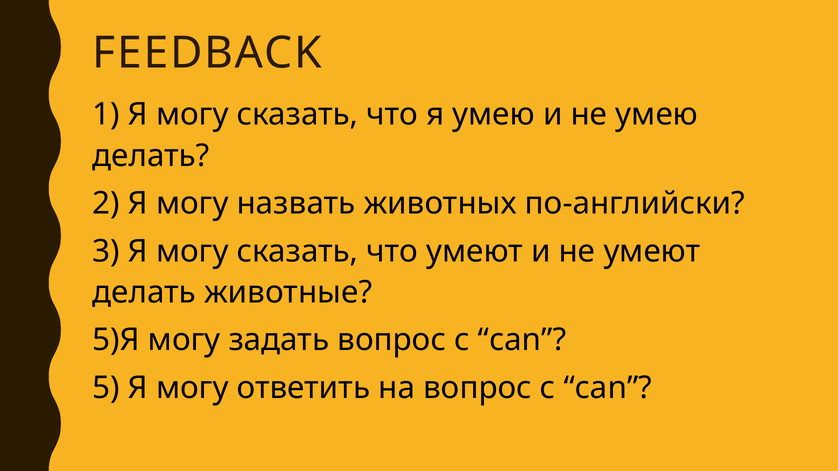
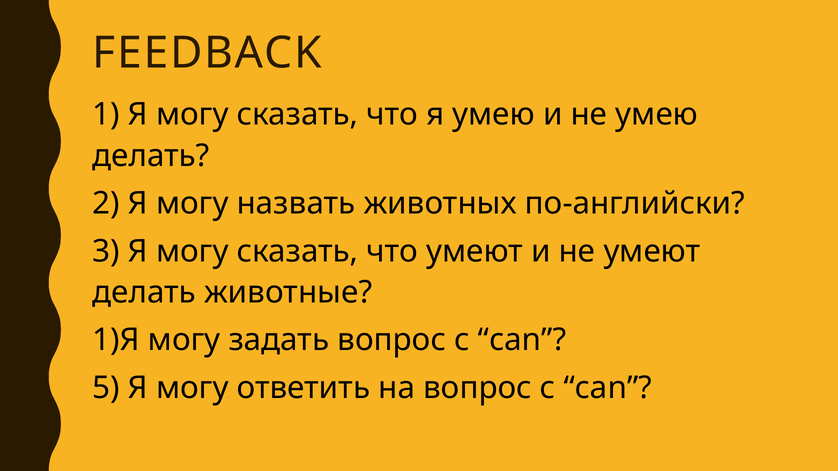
5)Я: 5)Я -> 1)Я (116, 340)
